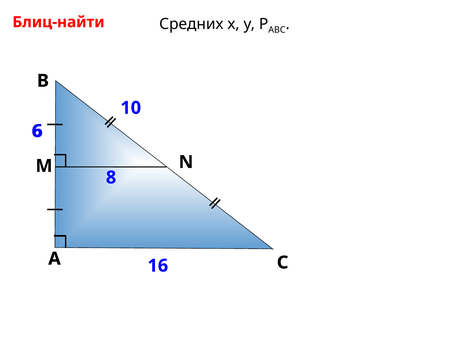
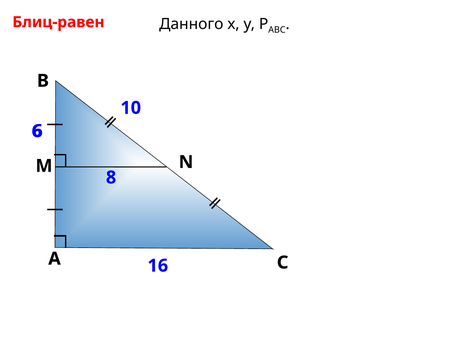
Блиц-найти: Блиц-найти -> Блиц-равен (58, 22)
Средних: Средних -> Данного (191, 24)
